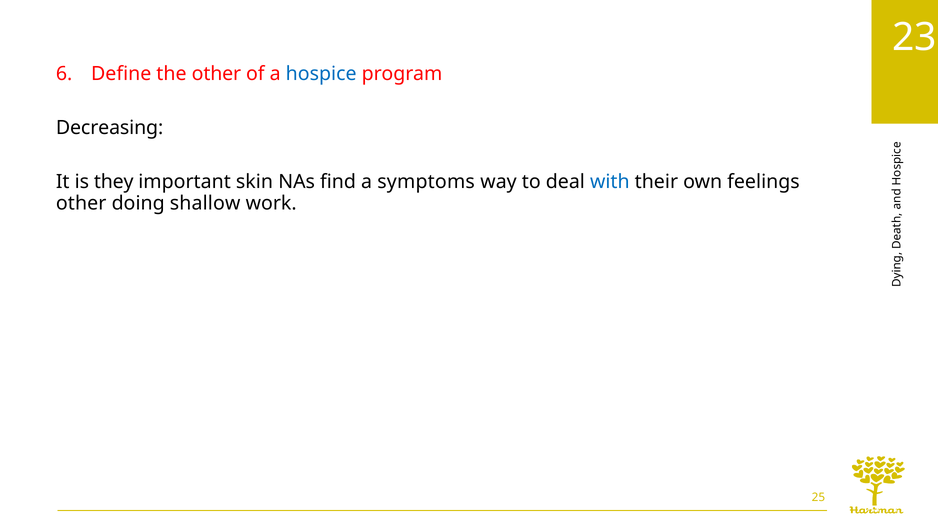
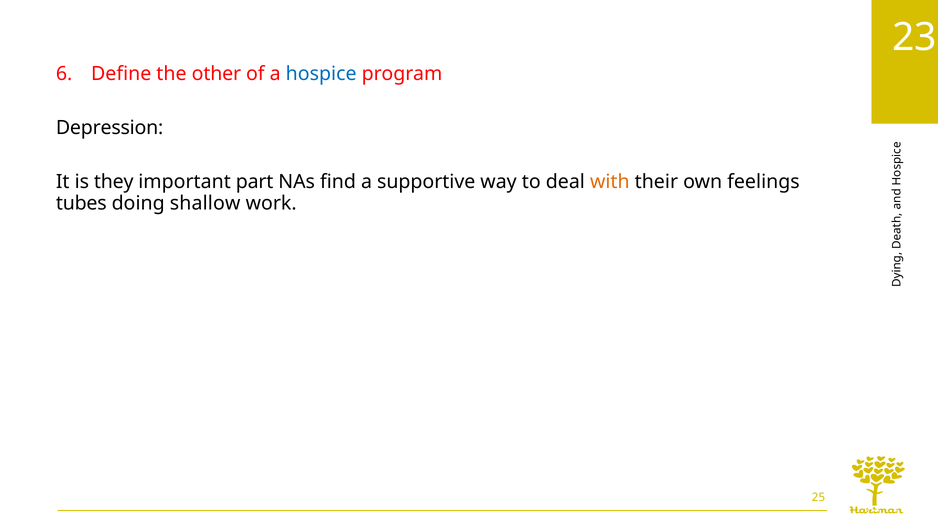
Decreasing: Decreasing -> Depression (110, 128)
skin: skin -> part (255, 182)
symptoms: symptoms -> supportive (426, 182)
with colour: blue -> orange (610, 182)
other: other -> tubes (81, 203)
